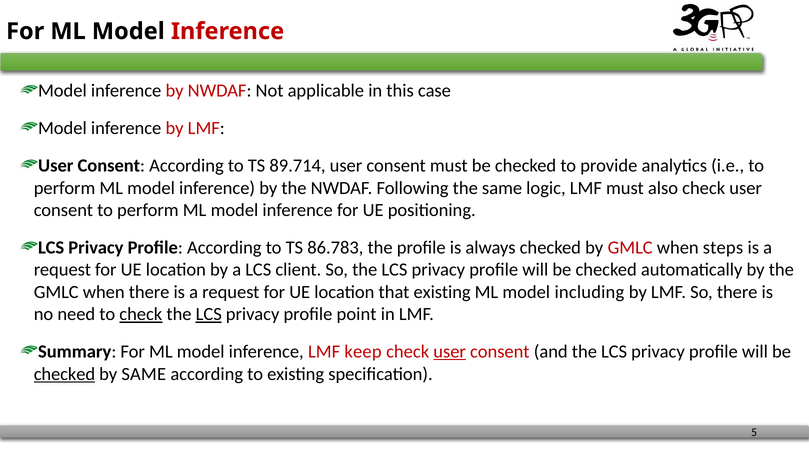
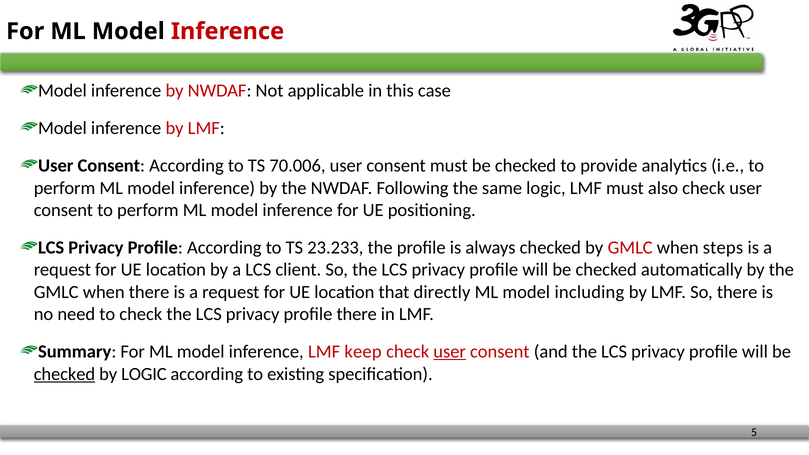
89.714: 89.714 -> 70.006 (298, 166)
86.783: 86.783 -> 23.233 (335, 248)
that existing: existing -> directly (442, 292)
check underline: present -> none (141, 314)
LCS underline: present -> none (209, 314)
profile point: point -> there (357, 314)
by SAME: SAME -> LOGIC (144, 374)
